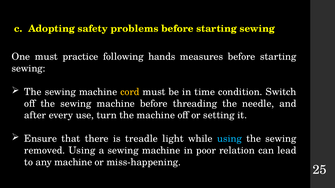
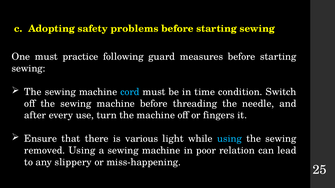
hands: hands -> guard (162, 57)
cord colour: yellow -> light blue (130, 92)
setting: setting -> fingers (219, 116)
treadle: treadle -> various (142, 139)
any machine: machine -> slippery (73, 162)
